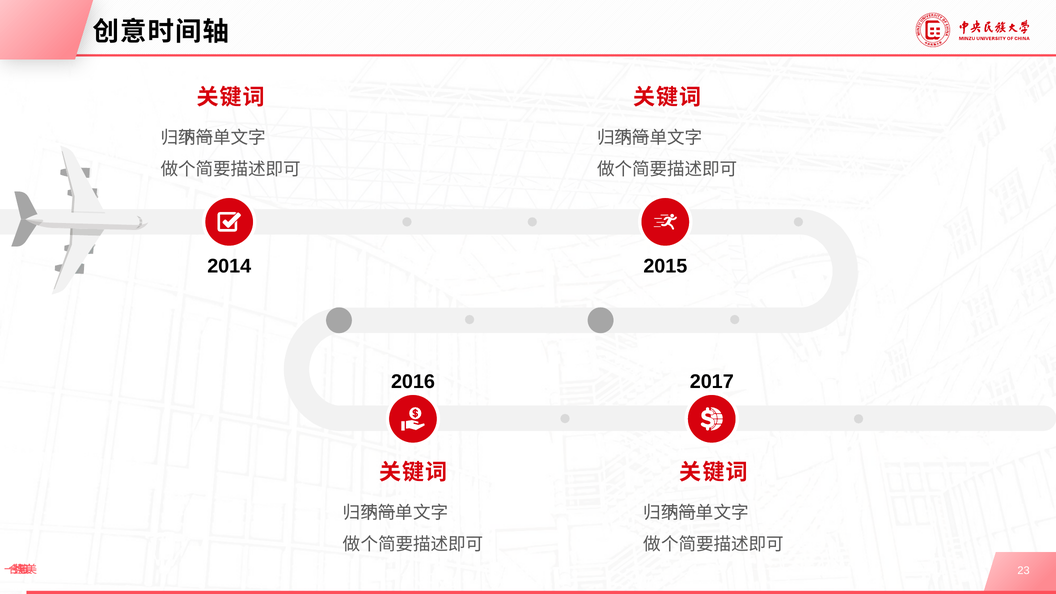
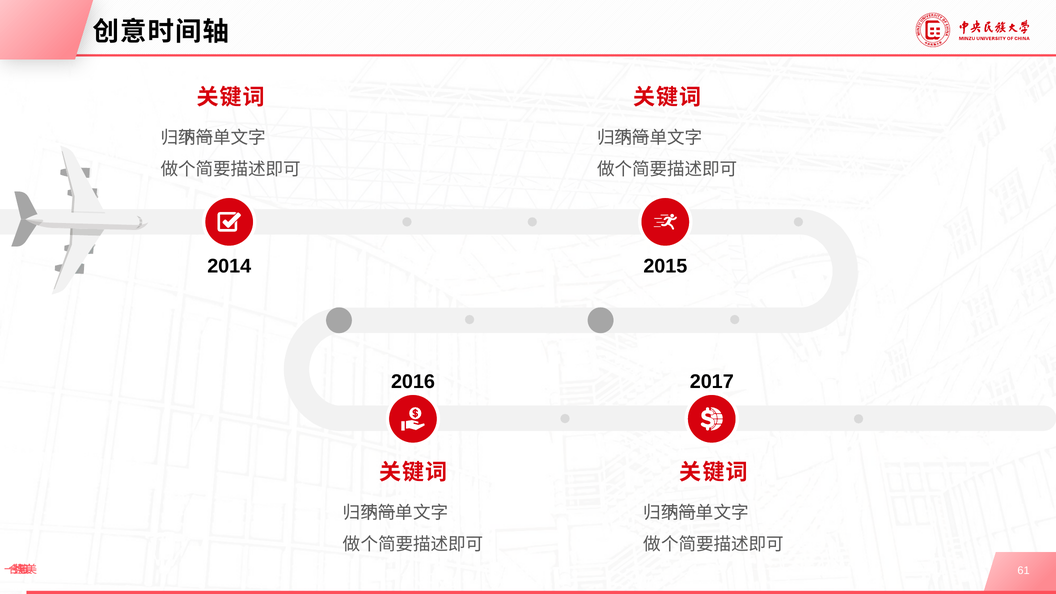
23: 23 -> 61 (1024, 571)
